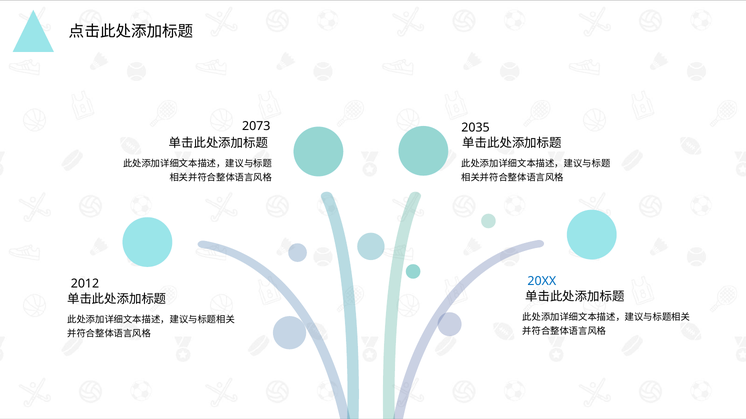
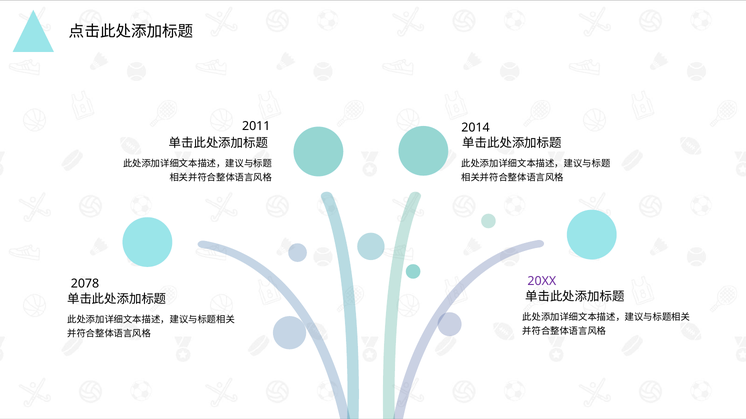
2073: 2073 -> 2011 (256, 127)
2035: 2035 -> 2014 (476, 128)
20XX colour: blue -> purple (542, 281)
2012: 2012 -> 2078 (85, 284)
